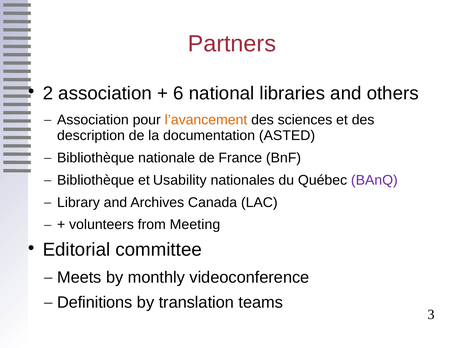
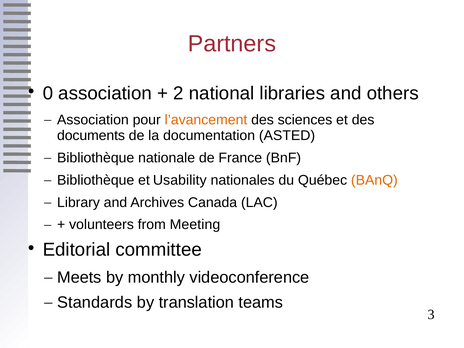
2: 2 -> 0 (48, 93)
6: 6 -> 2 (178, 93)
description: description -> documents (91, 135)
BAnQ colour: purple -> orange (374, 180)
Definitions: Definitions -> Standards (95, 302)
